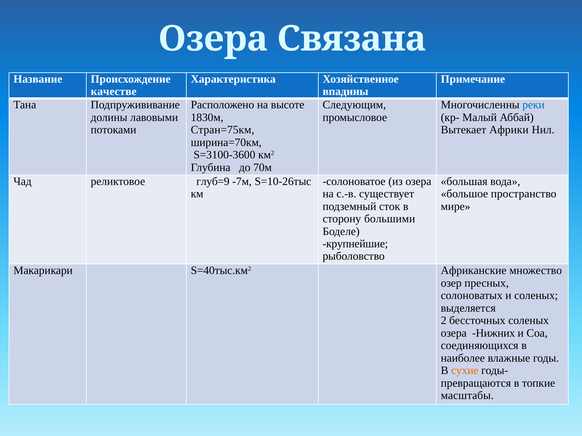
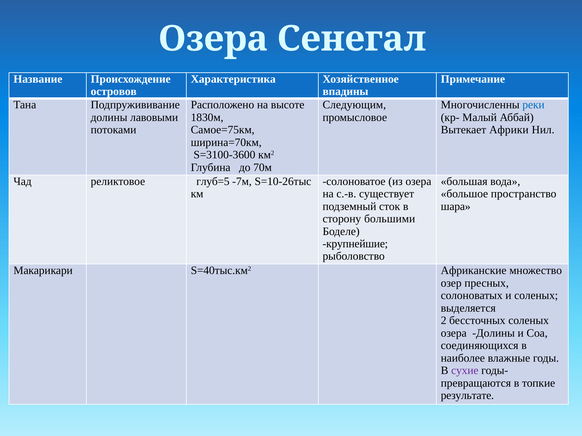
Связана: Связана -> Сенегал (352, 39)
качестве: качестве -> островов (114, 92)
Стран=75км: Стран=75км -> Самое=75км (223, 130)
глуб=9: глуб=9 -> глуб=5 (213, 181)
мире: мире -> шара (456, 207)
озера Нижних: Нижних -> Долины (494, 333)
сухие colour: orange -> purple (465, 371)
масштабы: масштабы -> результате (467, 396)
